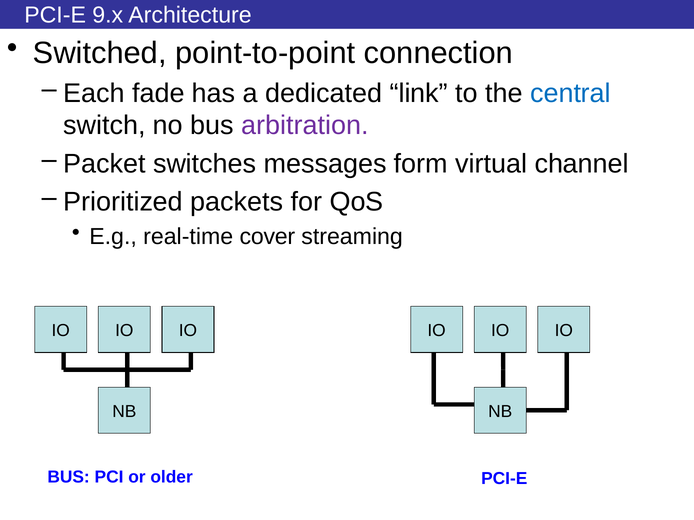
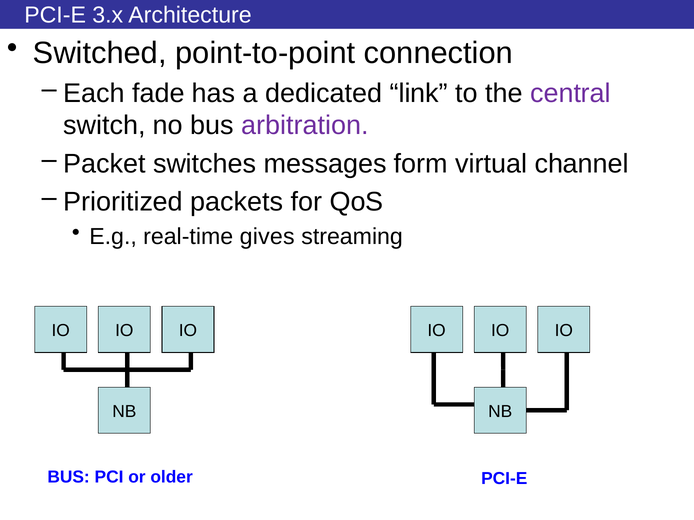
9.x: 9.x -> 3.x (108, 15)
central colour: blue -> purple (571, 93)
cover: cover -> gives (267, 237)
